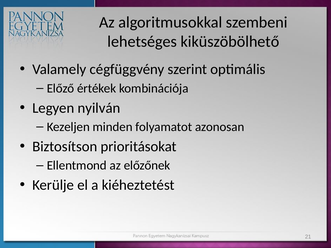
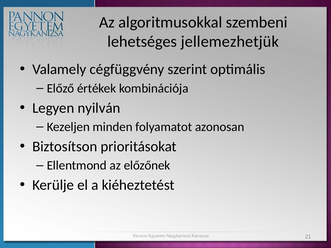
kiküszöbölhető: kiküszöbölhető -> jellemezhetjük (230, 42)
